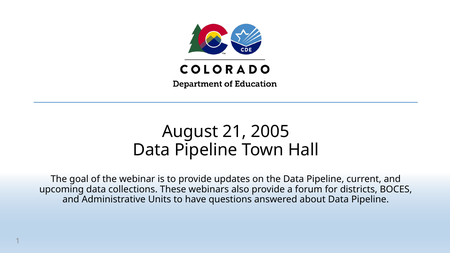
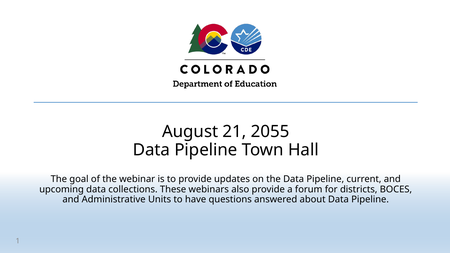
2005: 2005 -> 2055 (270, 132)
